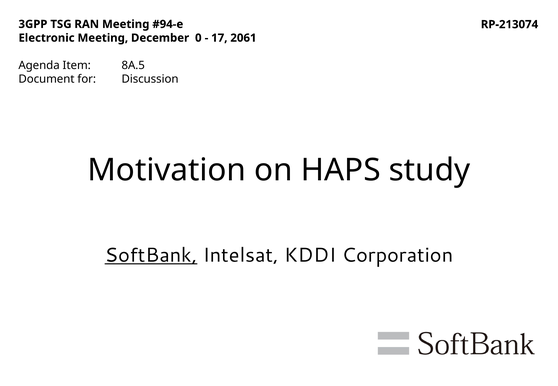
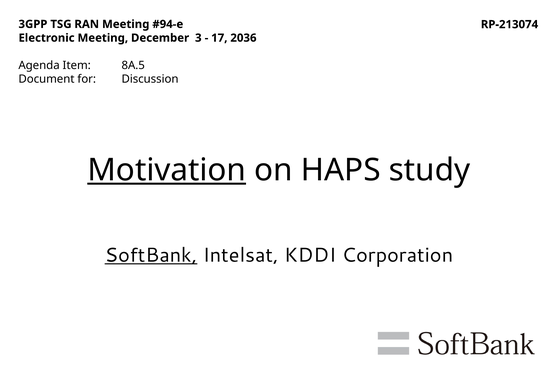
0: 0 -> 3 (198, 38)
2061: 2061 -> 2036 (243, 38)
Motivation underline: none -> present (167, 170)
